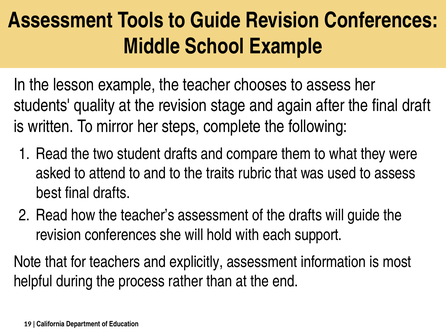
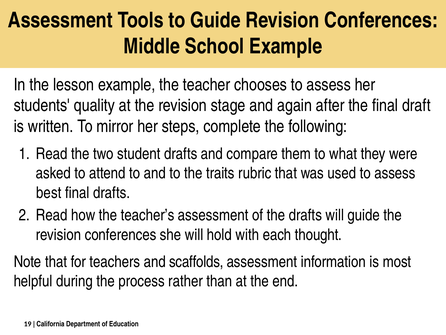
support: support -> thought (318, 234)
explicitly: explicitly -> scaffolds (196, 261)
